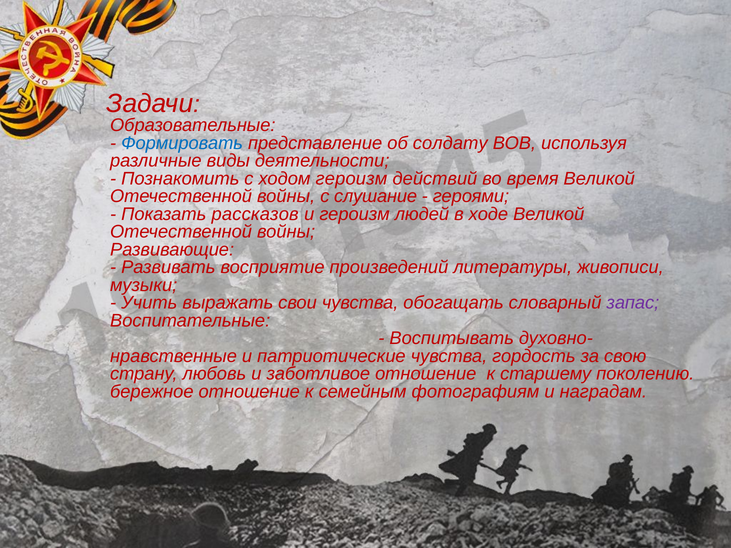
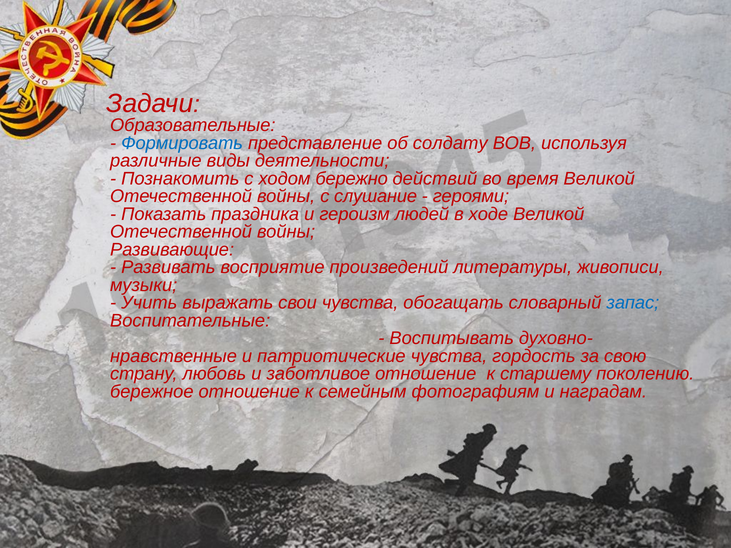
ходом героизм: героизм -> бережно (352, 179)
рассказов: рассказов -> праздника (255, 214)
запас colour: purple -> blue (633, 303)
